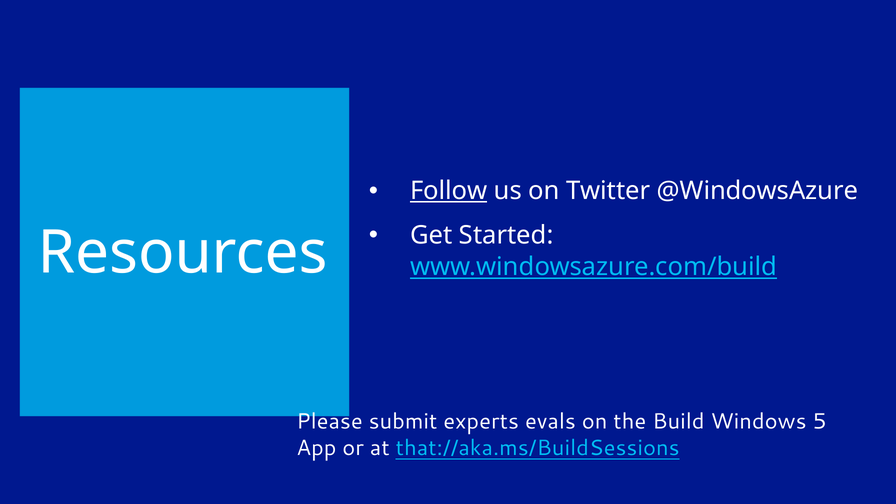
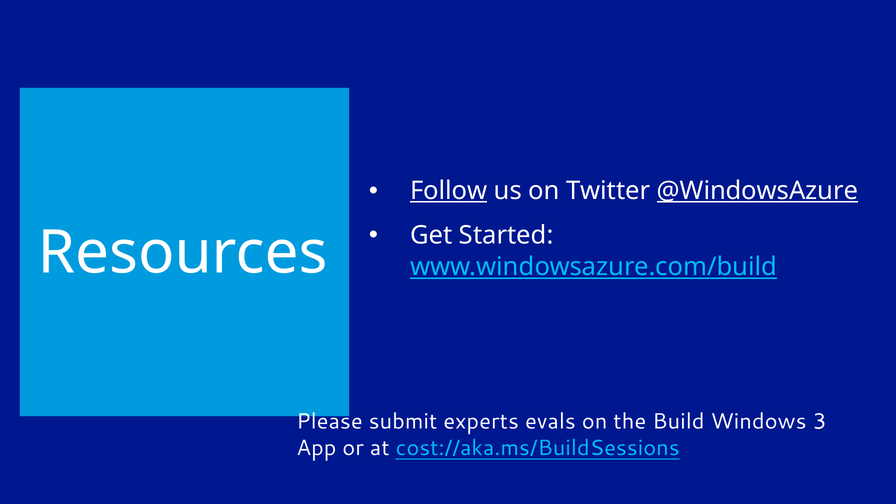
@WindowsAzure underline: none -> present (757, 191)
5: 5 -> 3 (820, 421)
that://aka.ms/BuildSessions: that://aka.ms/BuildSessions -> cost://aka.ms/BuildSessions (538, 448)
